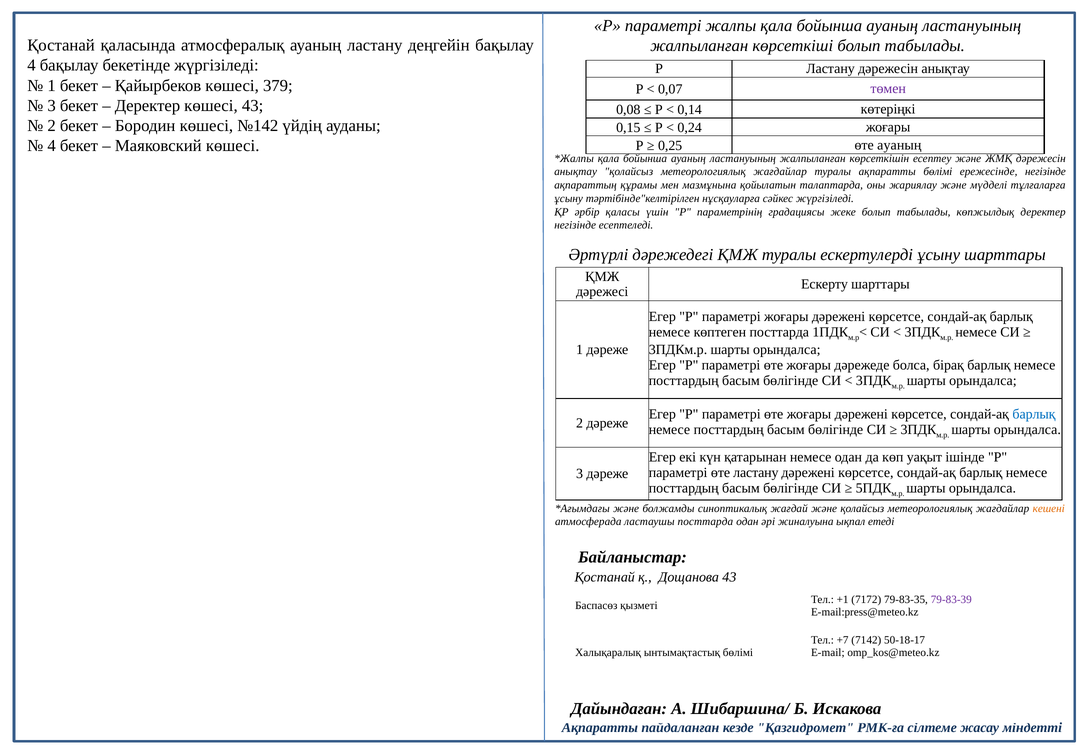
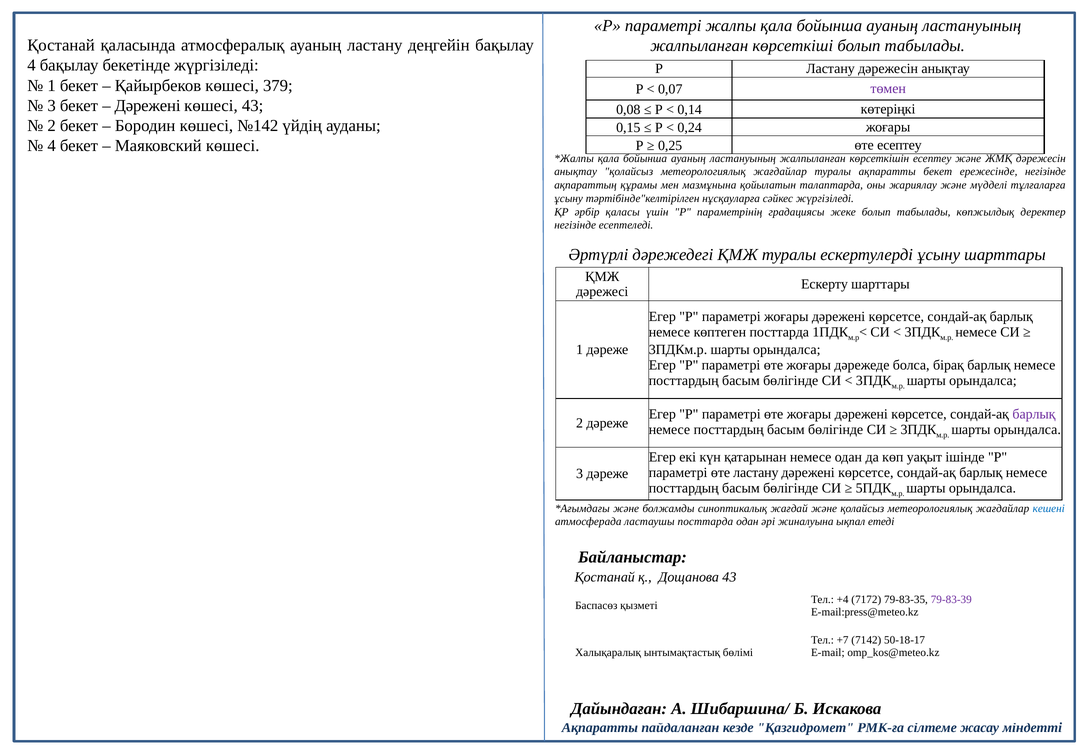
Деректер: Деректер -> Дәрежені (148, 106)
өте ауаның: ауаның -> есептеу (899, 145)
ақпаратты бөлімі: бөлімі -> бекет (938, 172)
барлық colour: blue -> purple (1034, 414)
кешені colour: orange -> blue (1049, 508)
+1: +1 -> +4 (843, 600)
